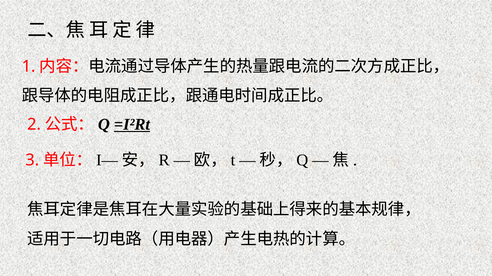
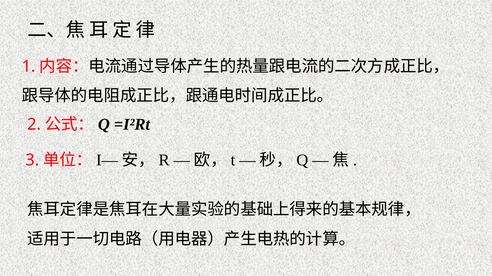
=I²Rt underline: present -> none (132, 124)
